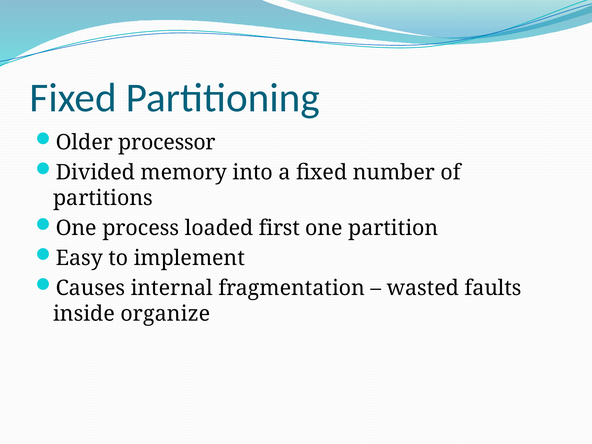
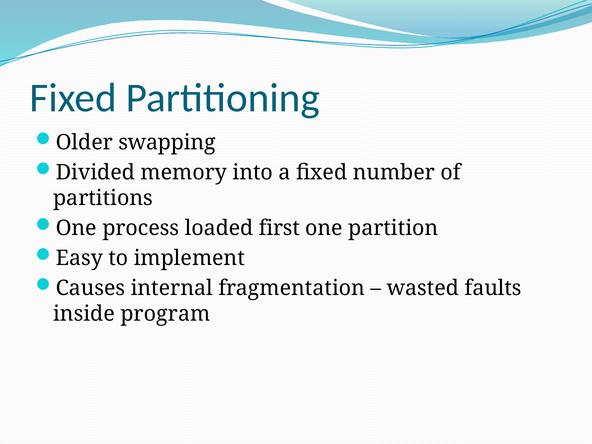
processor: processor -> swapping (167, 143)
organize: organize -> program (165, 314)
